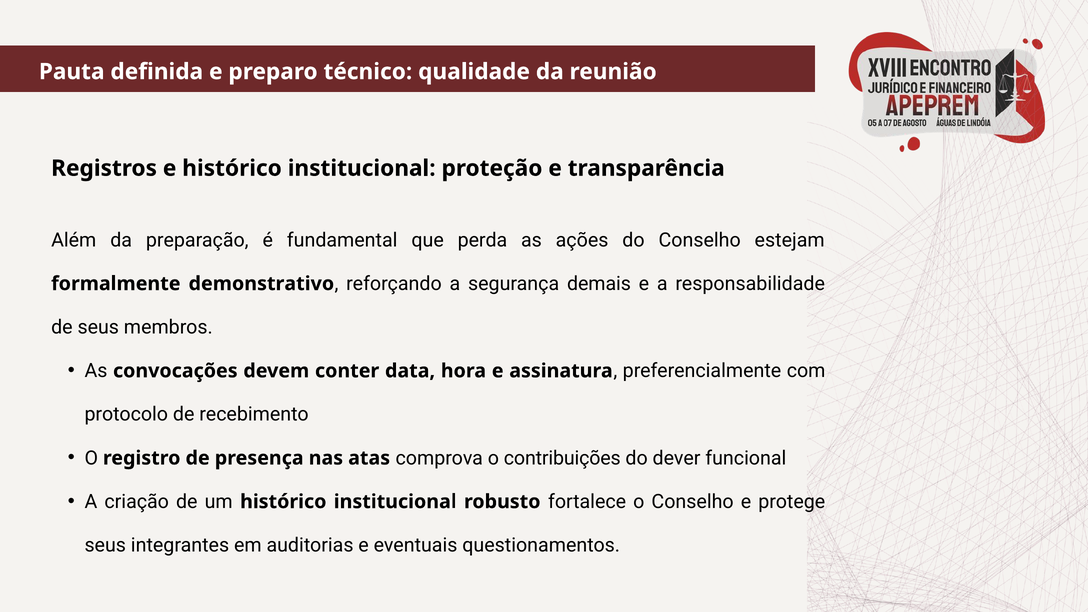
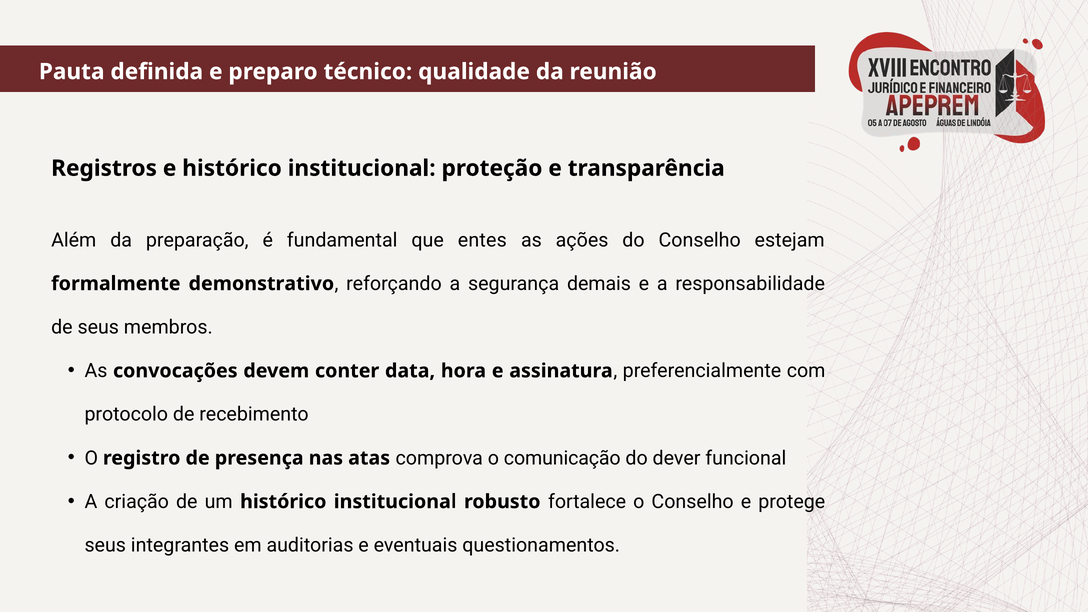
perda: perda -> entes (482, 240)
contribuições: contribuições -> comunicação (562, 458)
